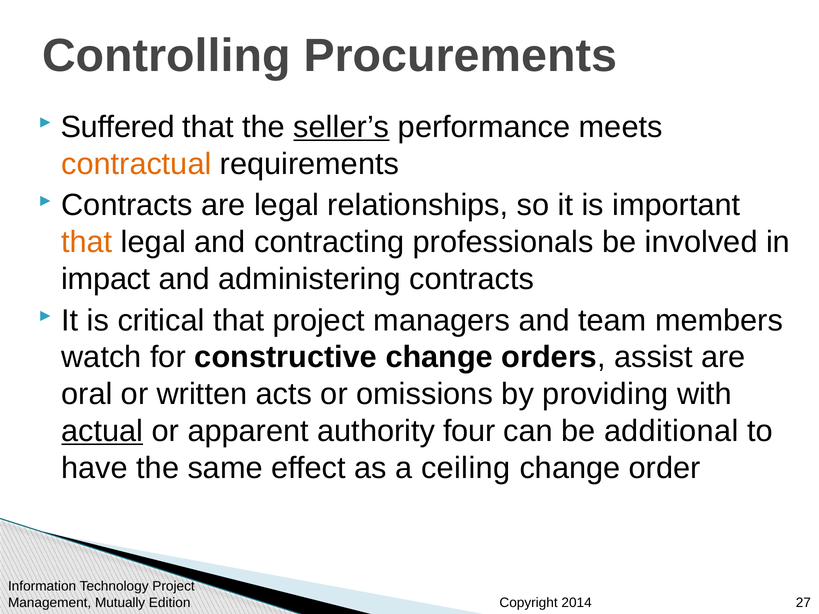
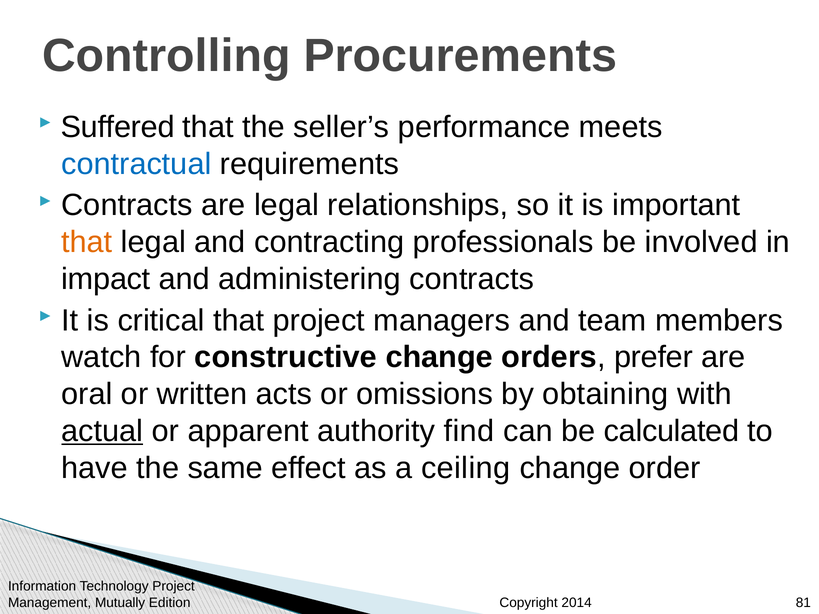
seller’s underline: present -> none (341, 127)
contractual colour: orange -> blue (136, 164)
assist: assist -> prefer (654, 357)
providing: providing -> obtaining (605, 394)
four: four -> find (469, 431)
additional: additional -> calculated (672, 431)
27: 27 -> 81 (803, 603)
